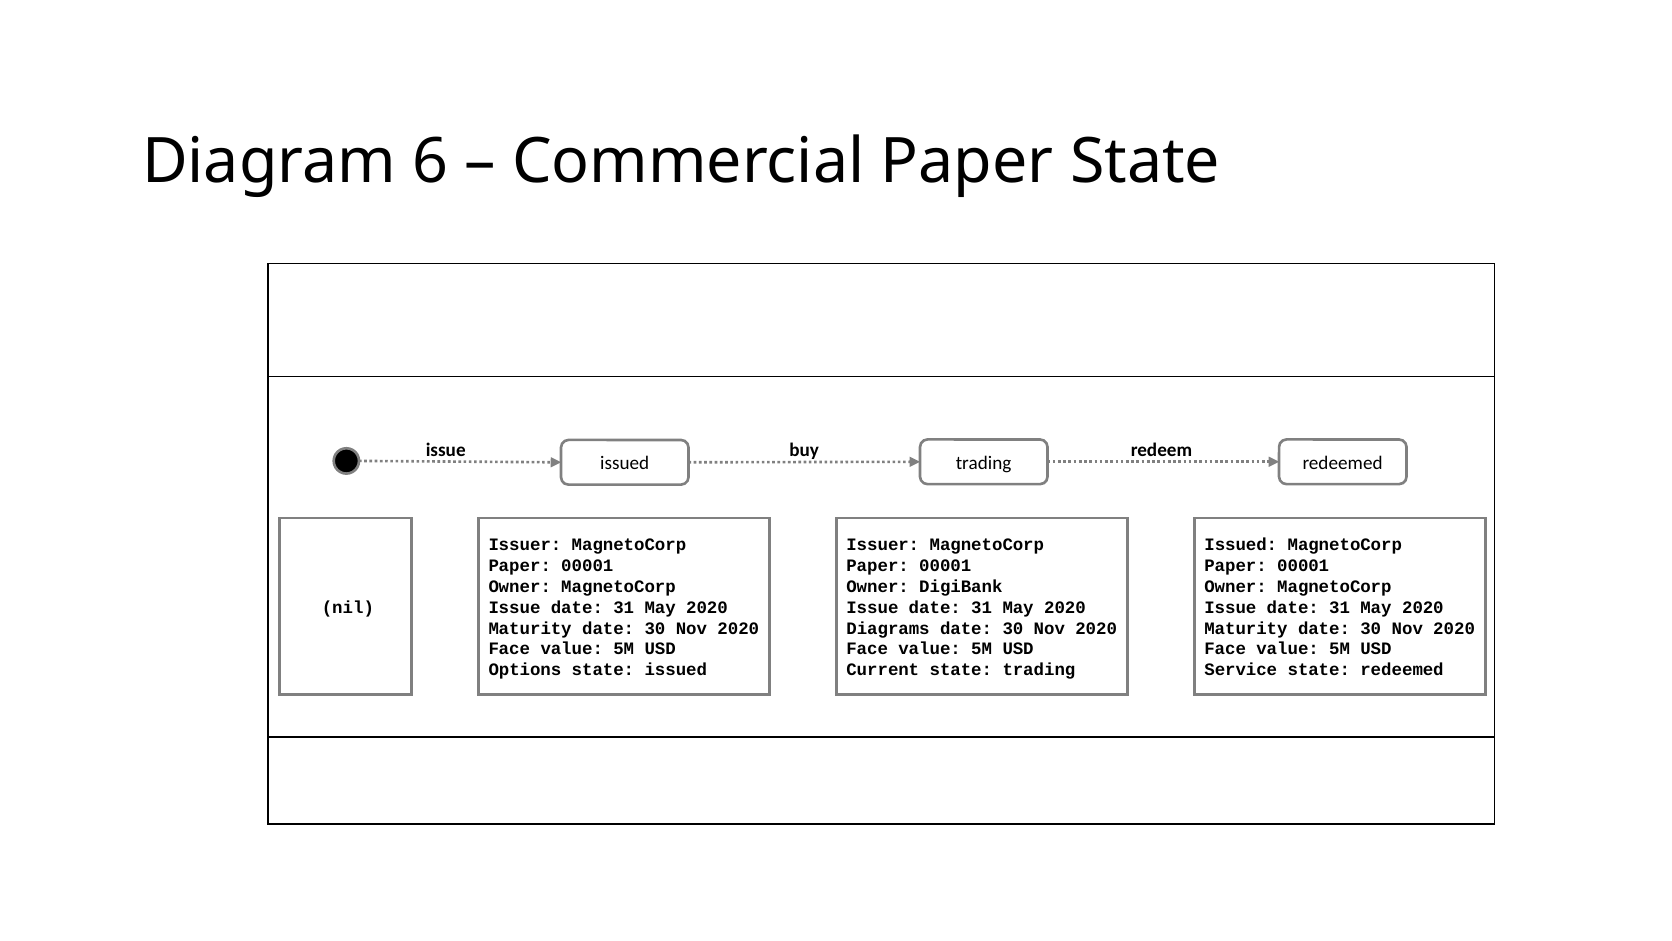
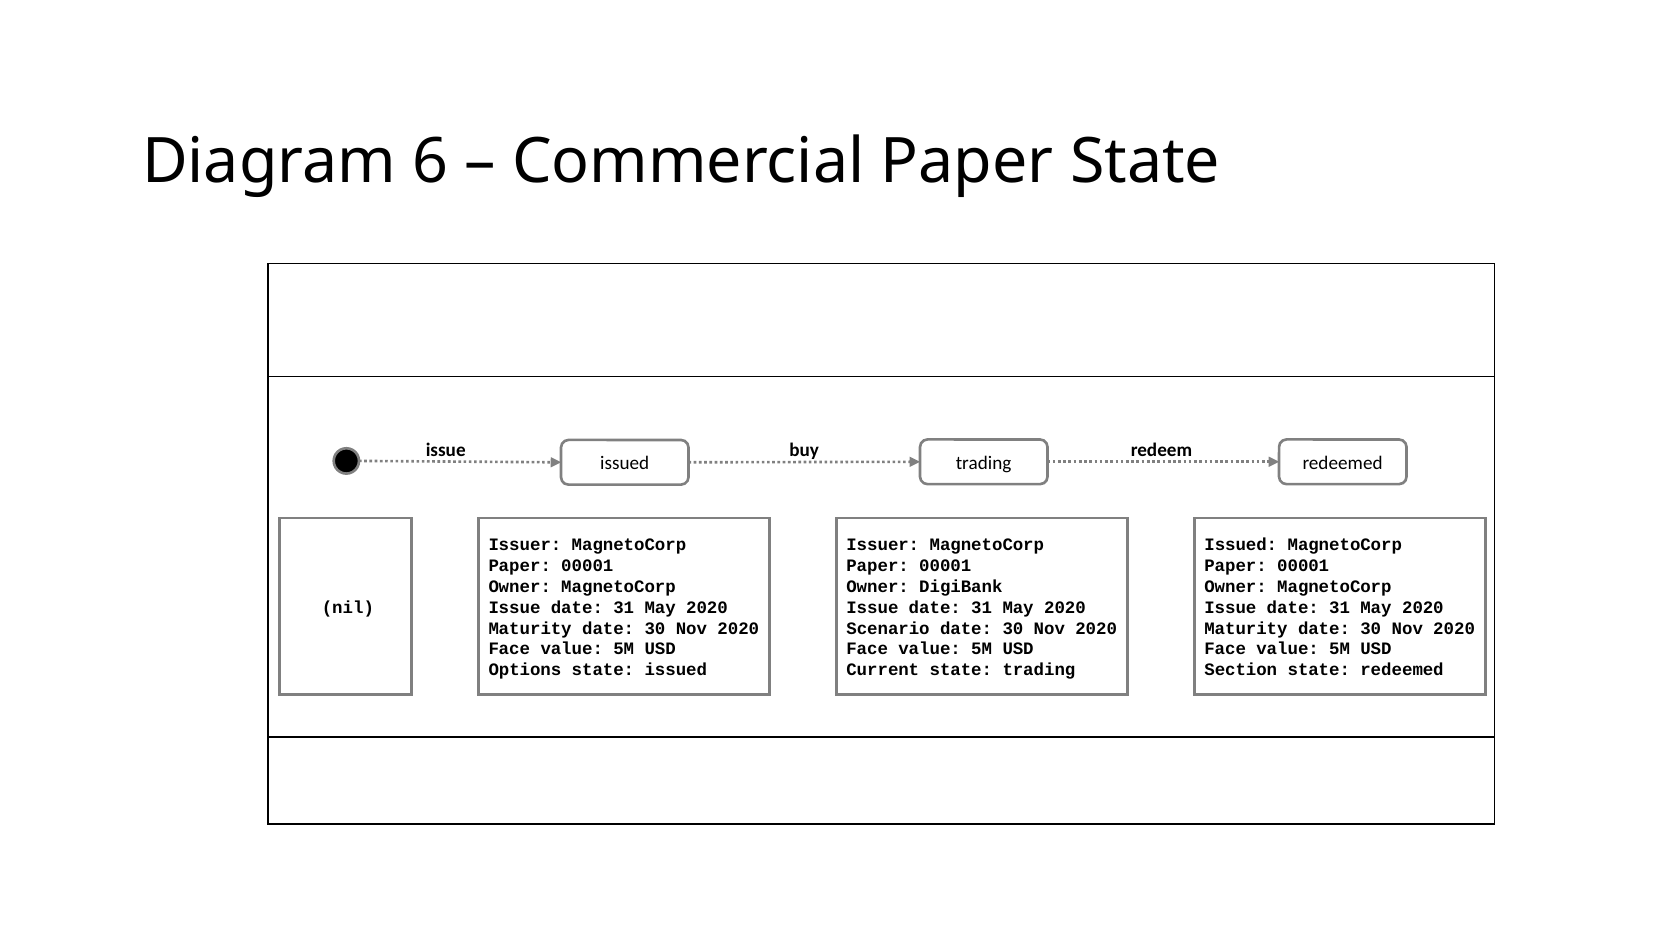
Diagrams: Diagrams -> Scenario (888, 628)
Service: Service -> Section (1241, 670)
